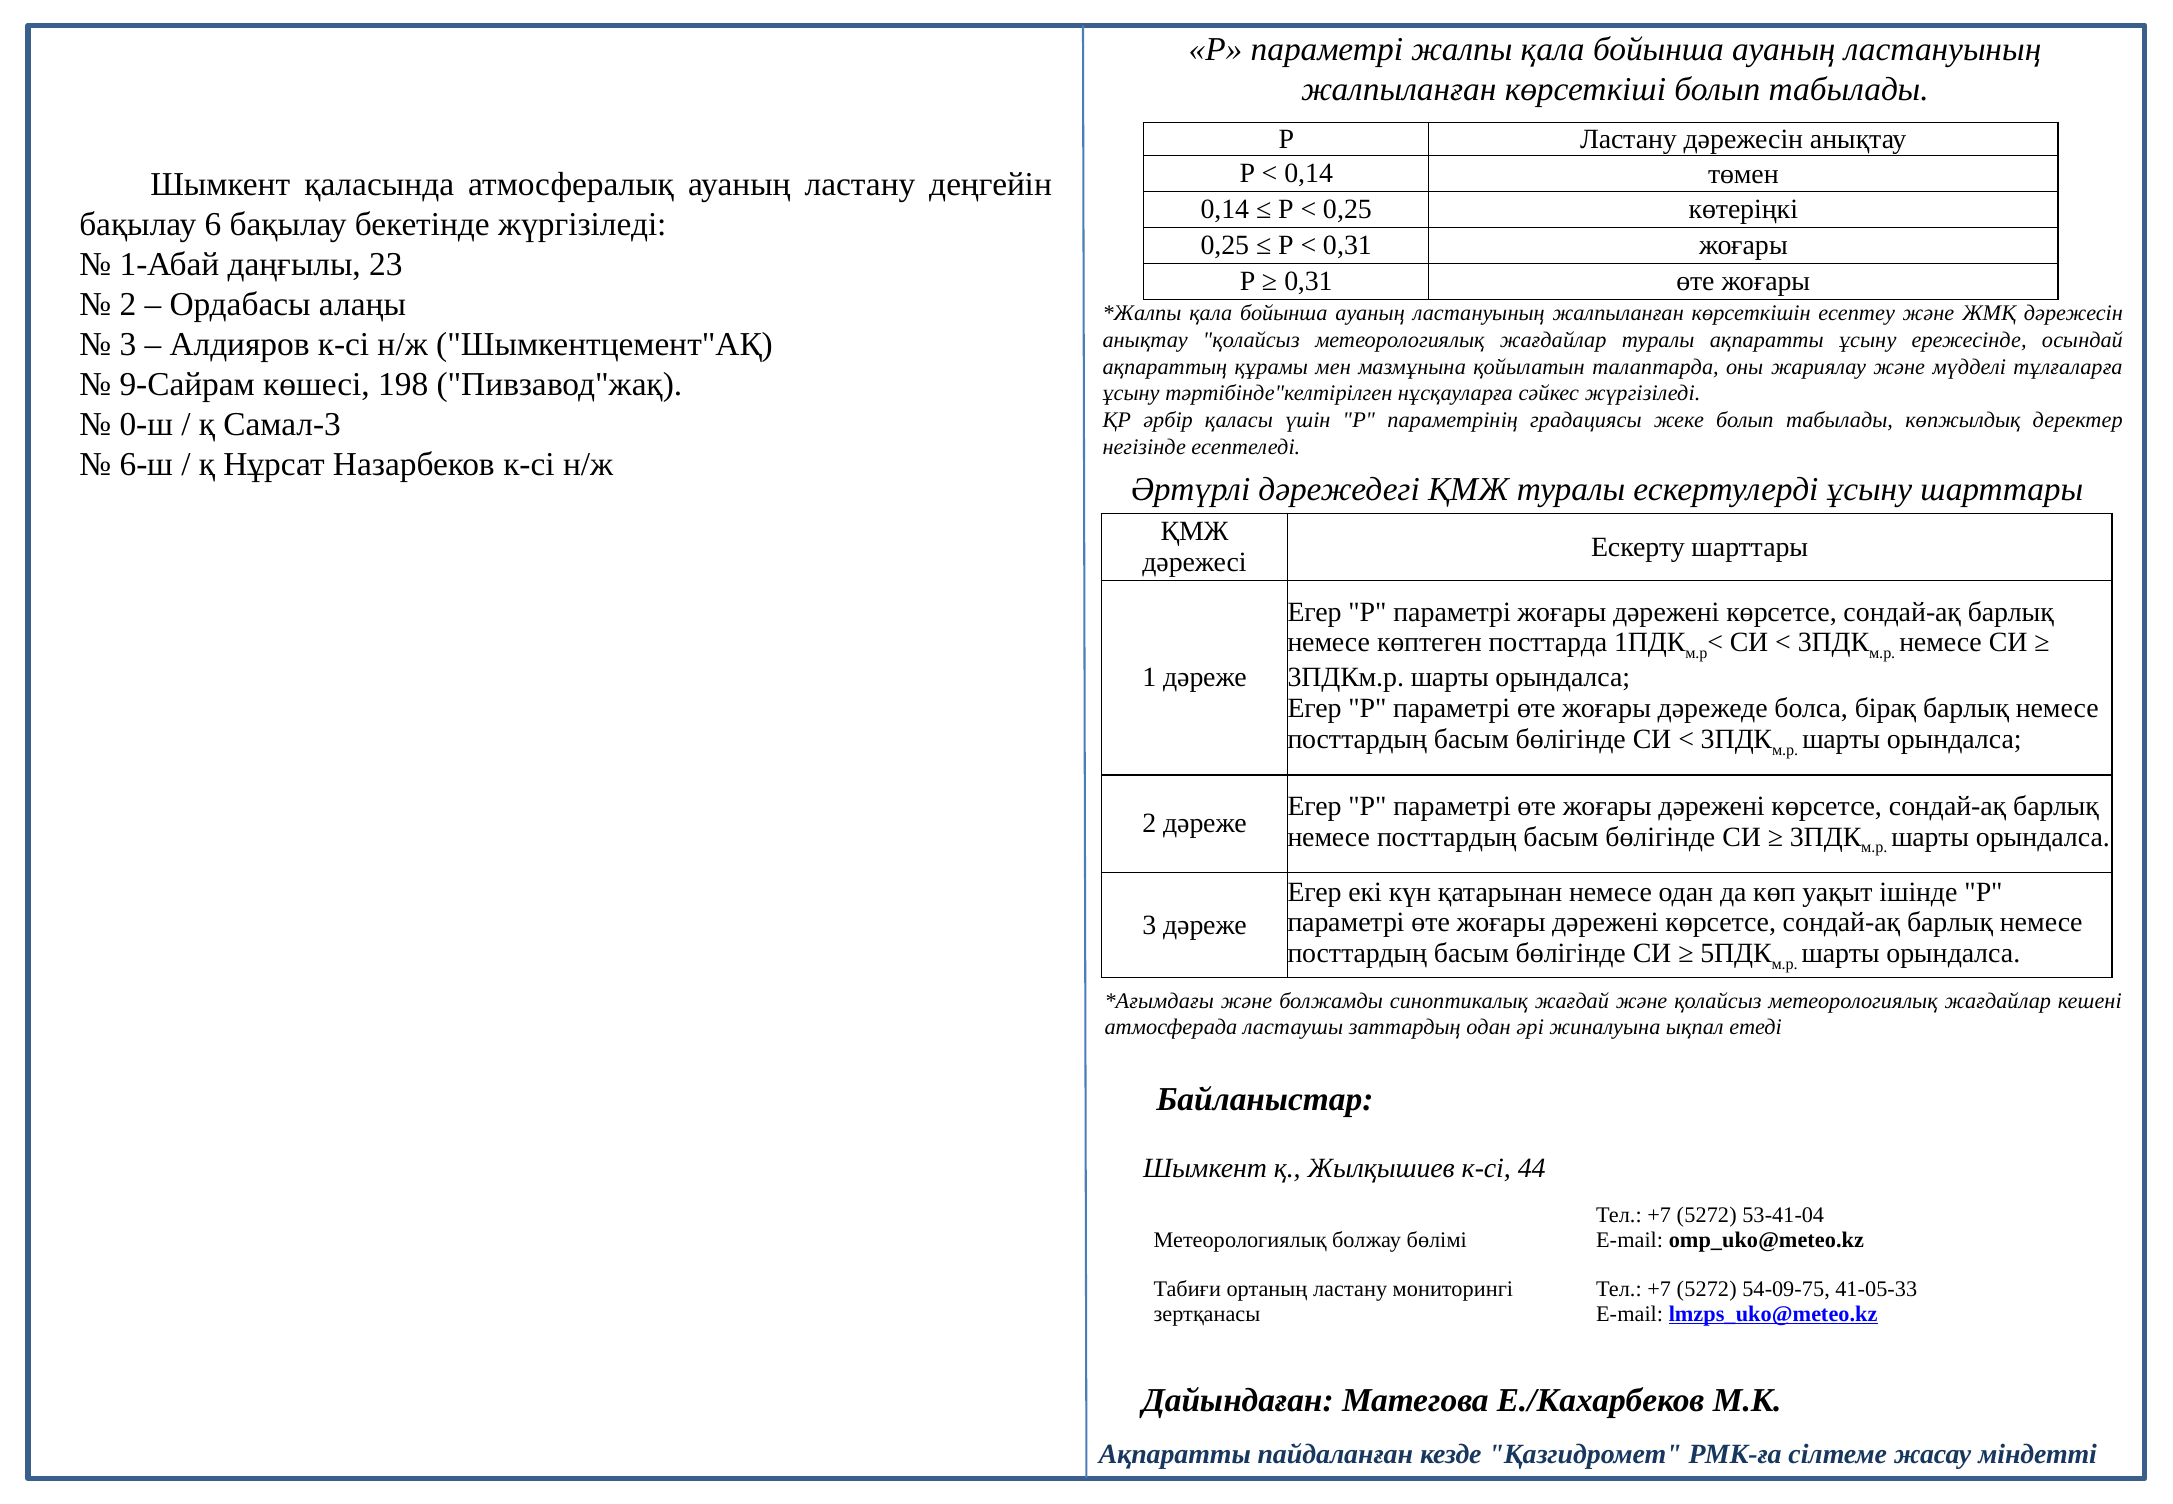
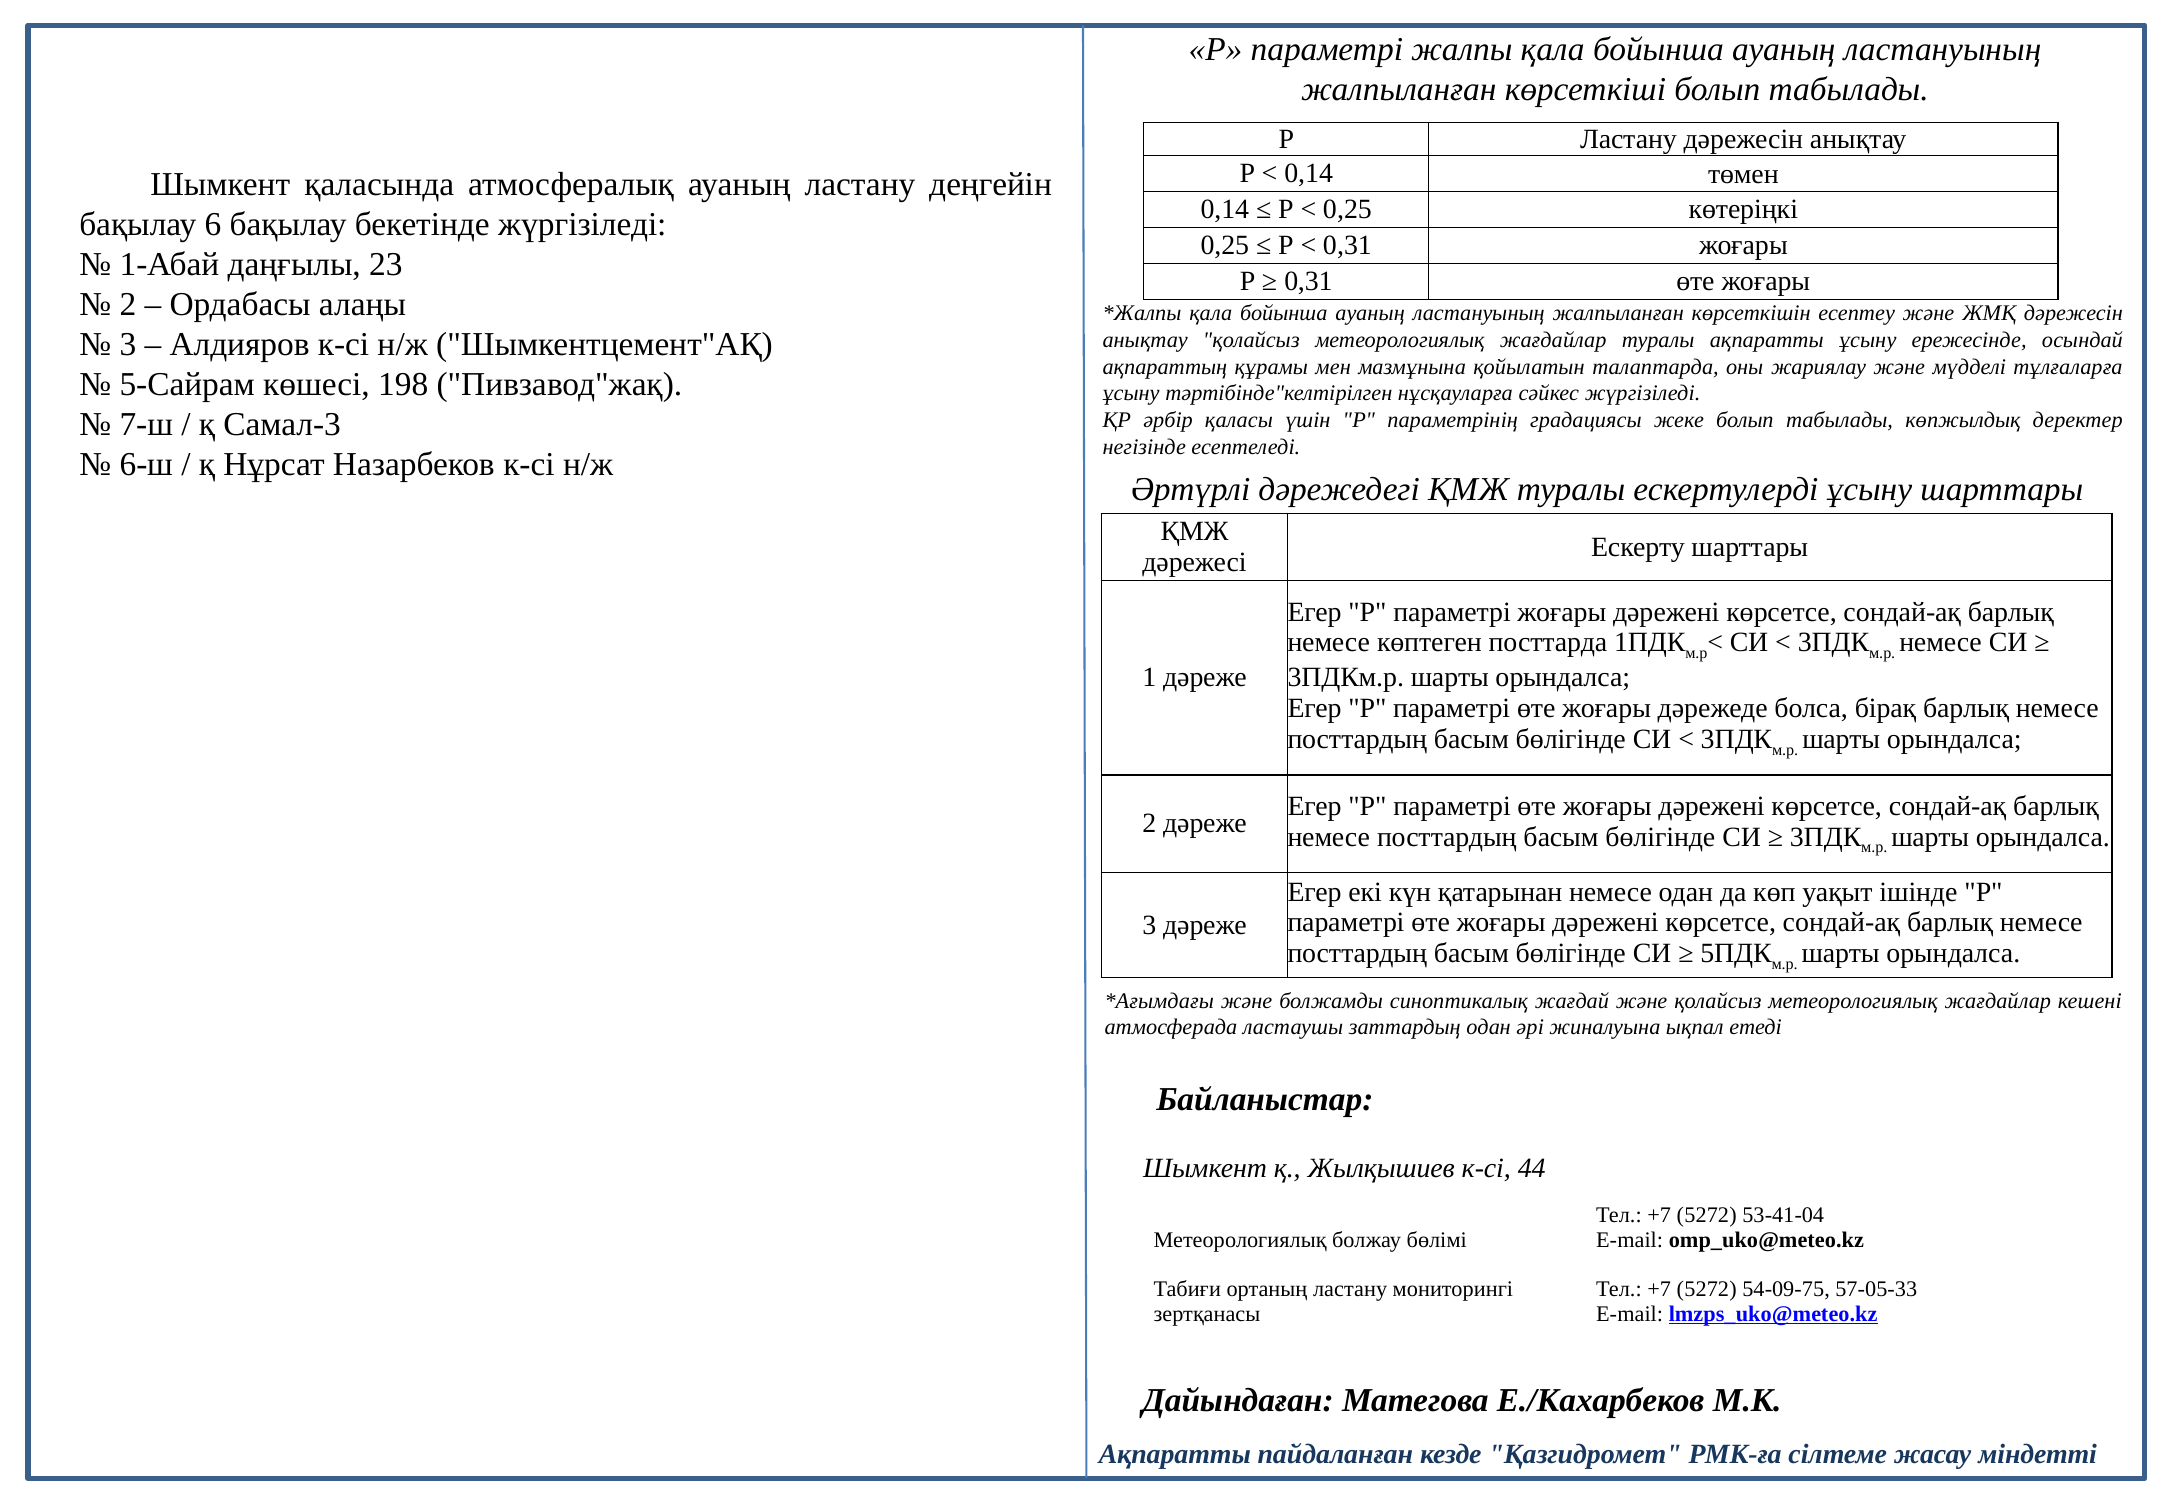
9-Сайрам: 9-Сайрам -> 5-Сайрам (187, 385)
0-ш: 0-ш -> 7-ш (146, 425)
41-05-33: 41-05-33 -> 57-05-33 (1876, 1289)
